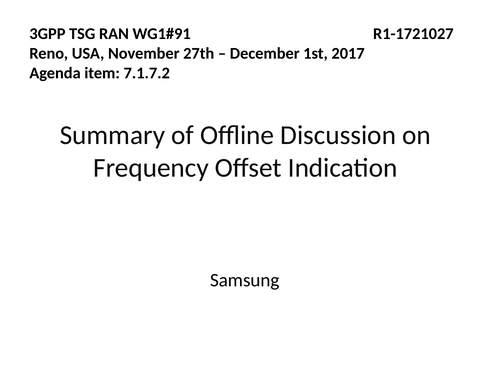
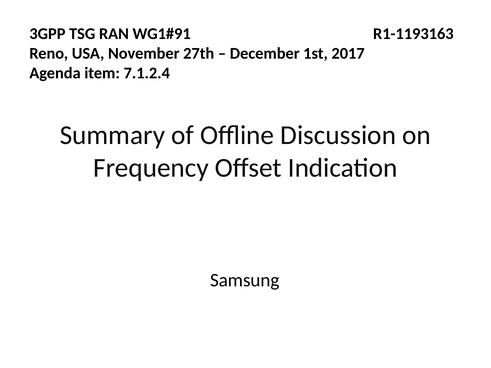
R1-1721027: R1-1721027 -> R1-1193163 (413, 34)
7.1.7.2: 7.1.7.2 -> 7.1.2.4 (147, 73)
